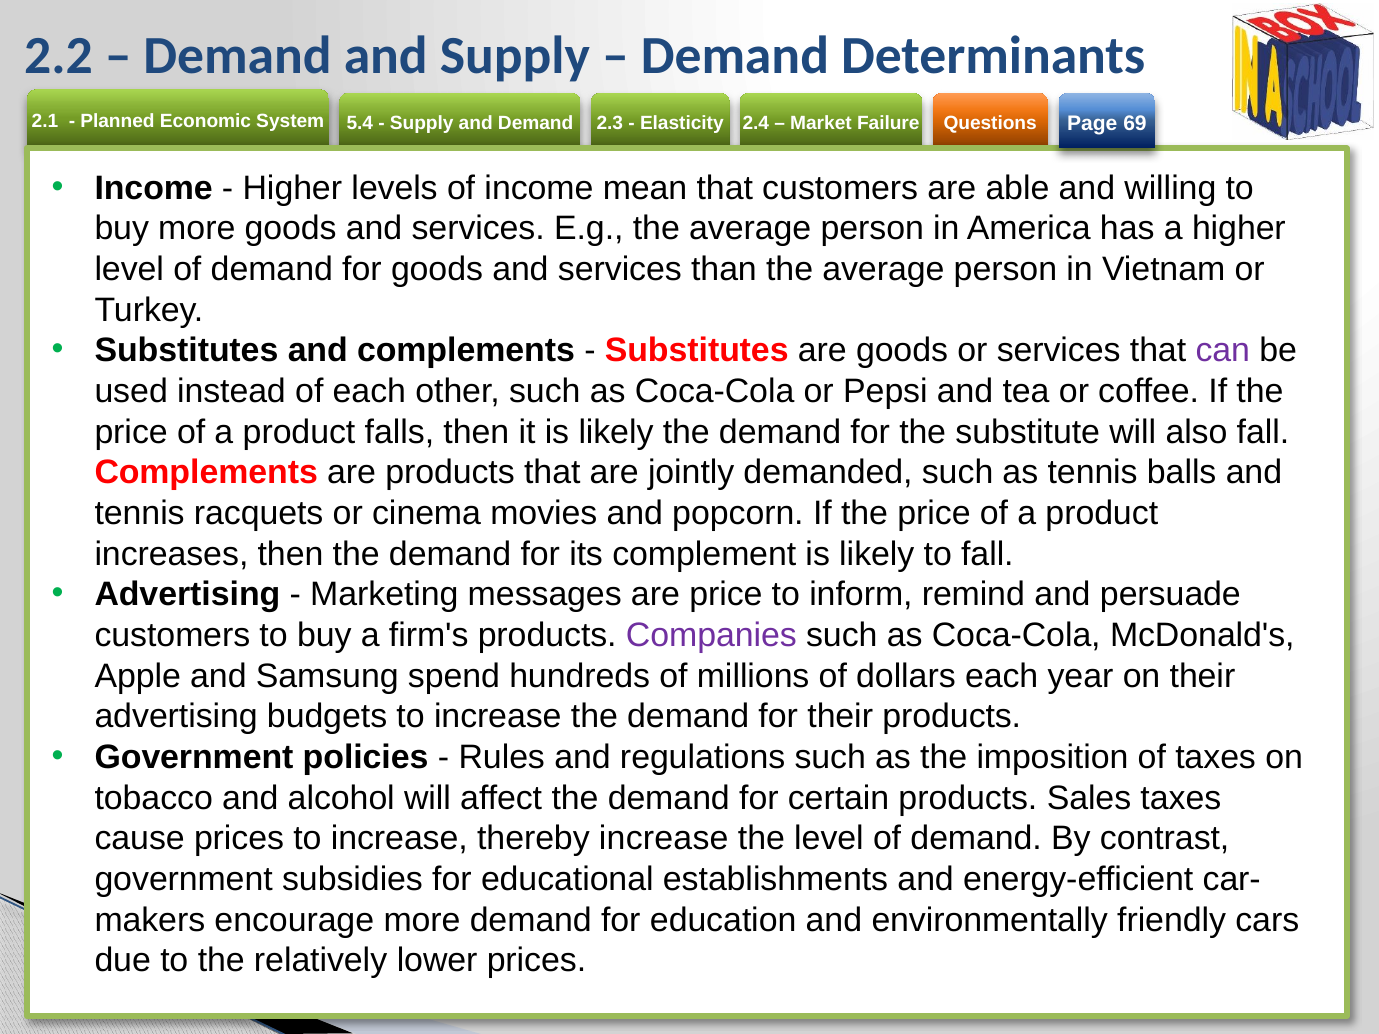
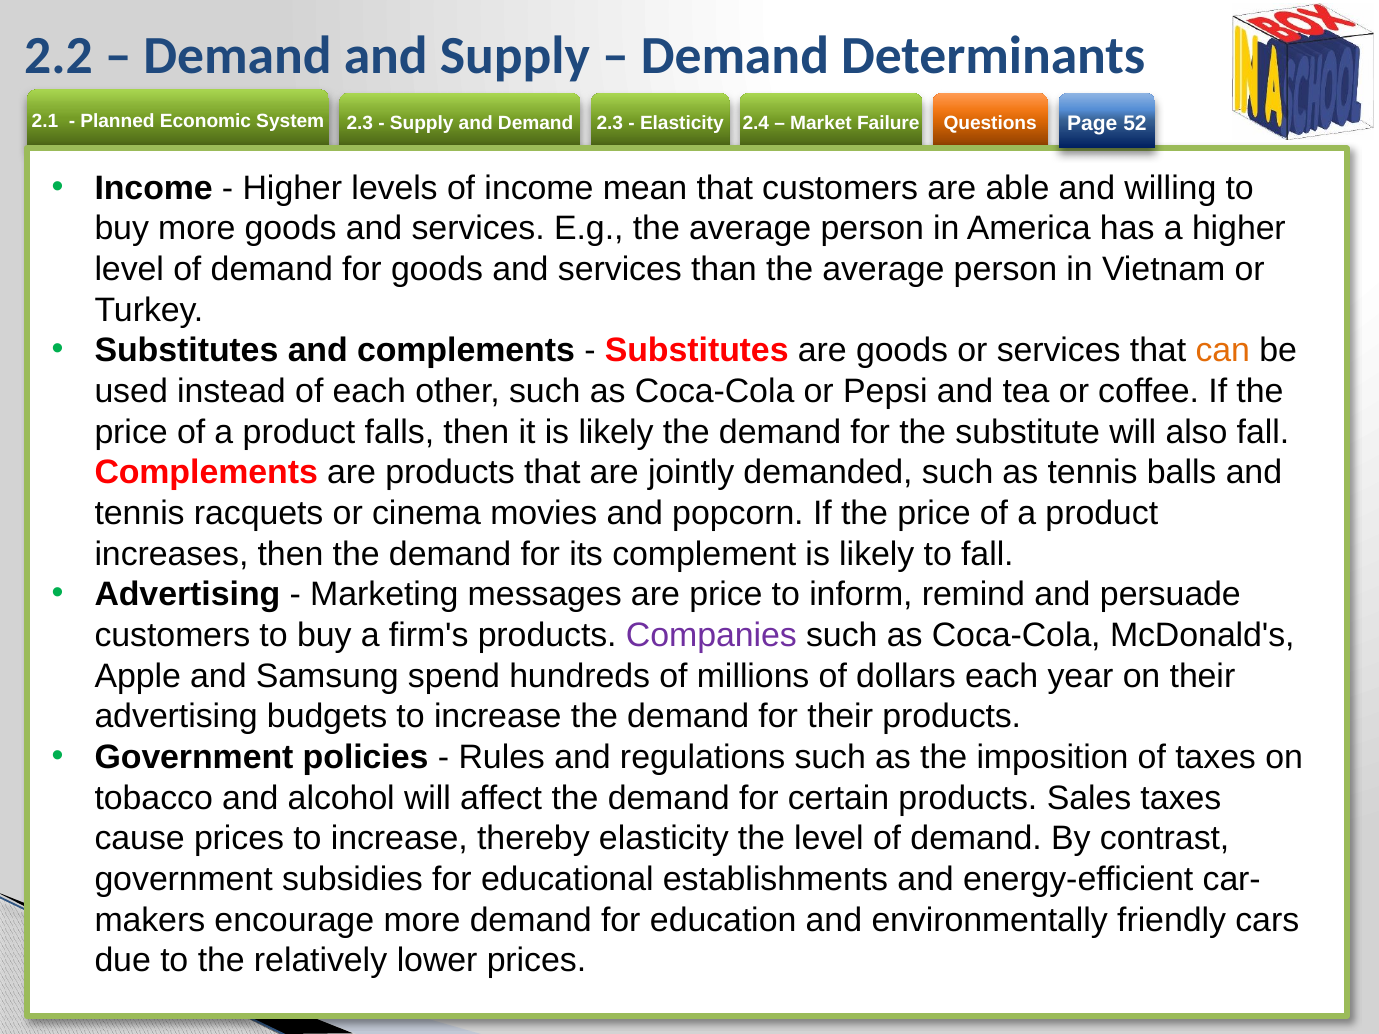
5.4: 5.4 -> 2.3 (360, 123)
69: 69 -> 52 (1135, 123)
can colour: purple -> orange (1223, 351)
thereby increase: increase -> elasticity (664, 839)
